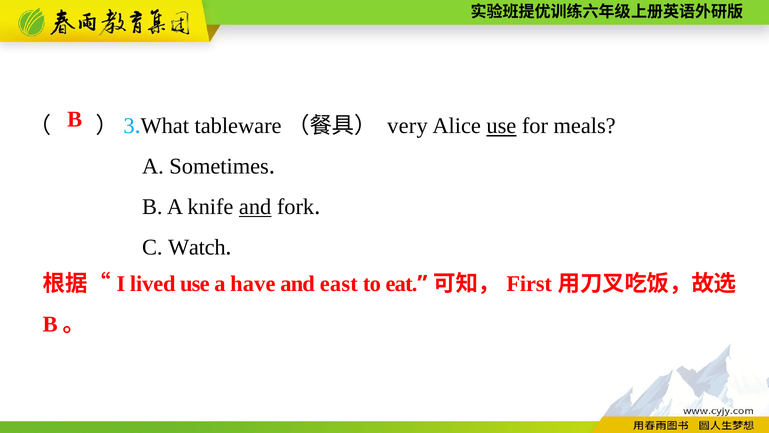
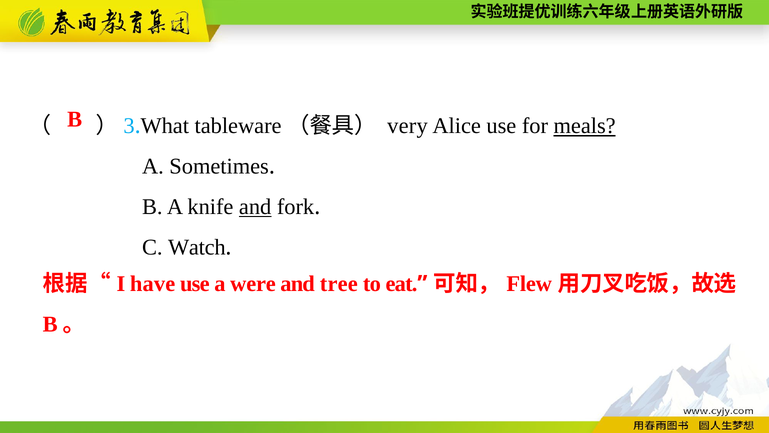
use underline: present -> none (501, 126)
meals underline: none -> present (585, 126)
lived: lived -> have (153, 283)
have: have -> were (253, 283)
east: east -> tree (339, 283)
First: First -> Flew (529, 283)
